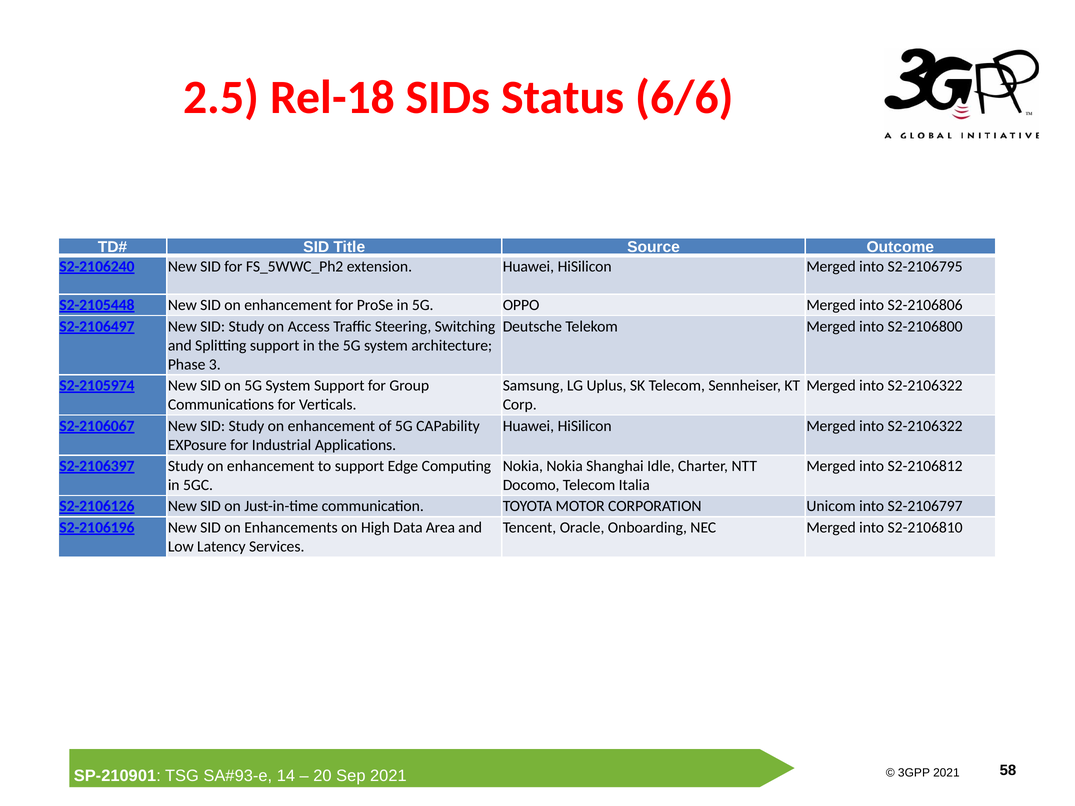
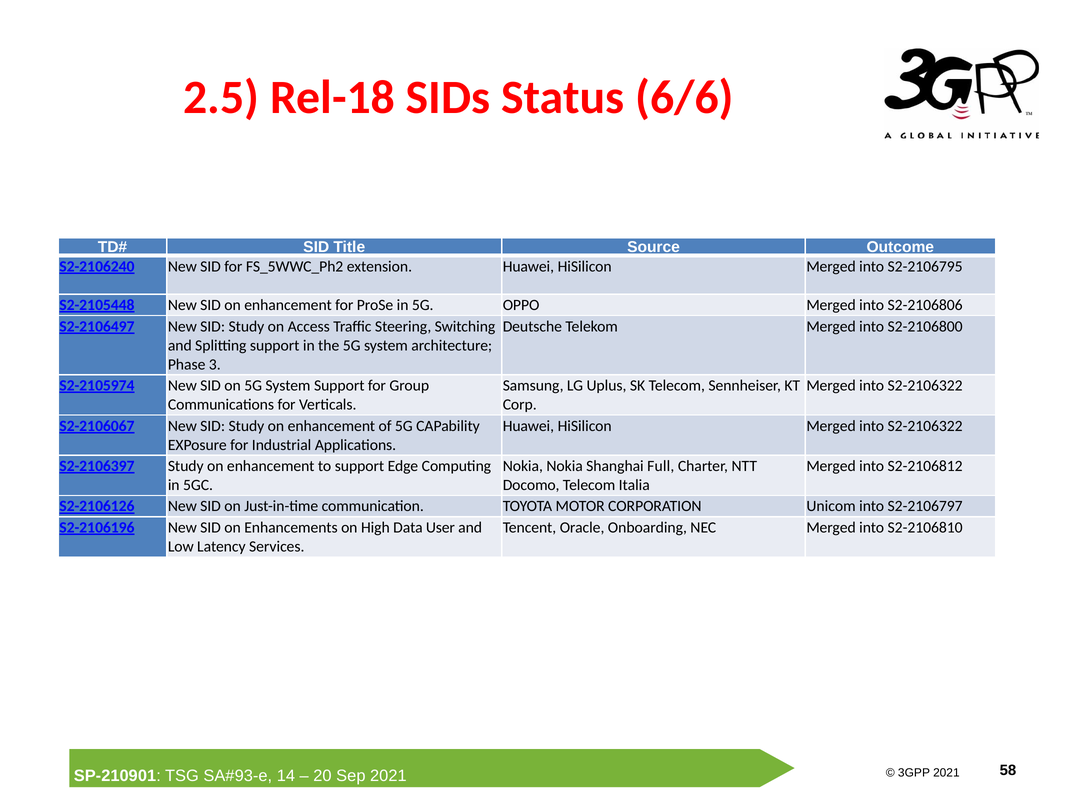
Idle: Idle -> Full (661, 466)
Area: Area -> User (440, 528)
